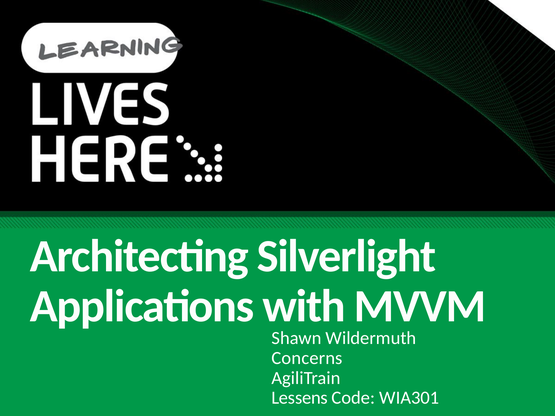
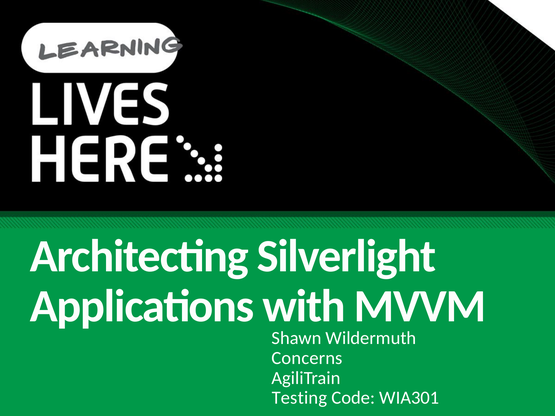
Lessens: Lessens -> Testing (299, 398)
